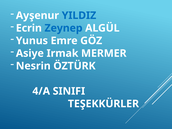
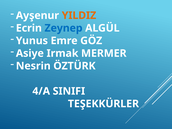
YILDIZ colour: blue -> orange (79, 15)
